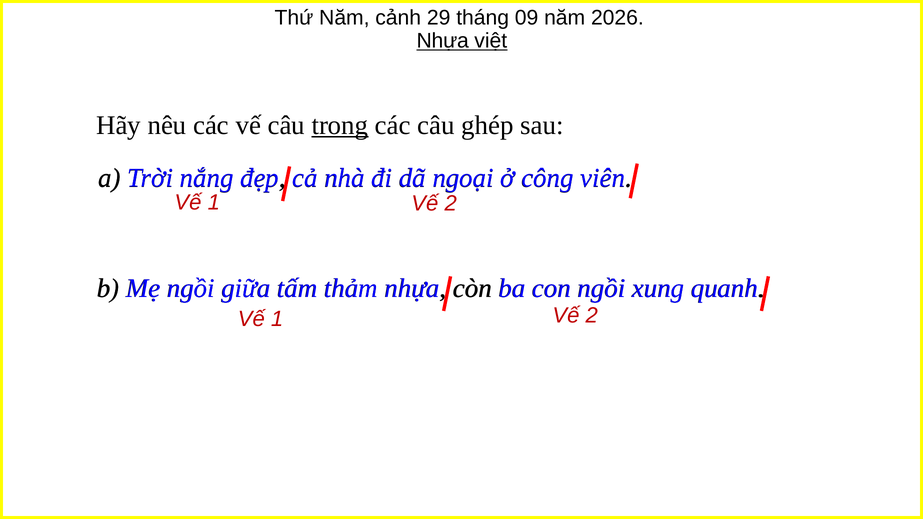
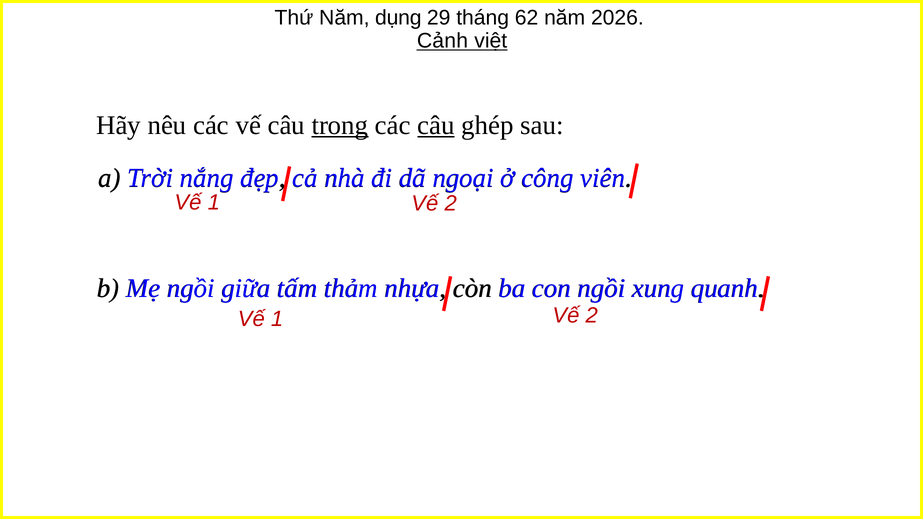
cảnh: cảnh -> dụng (398, 18)
09: 09 -> 62 (527, 18)
Nhựa: Nhựa -> Cảnh (442, 41)
câu underline: none -> present (436, 125)
